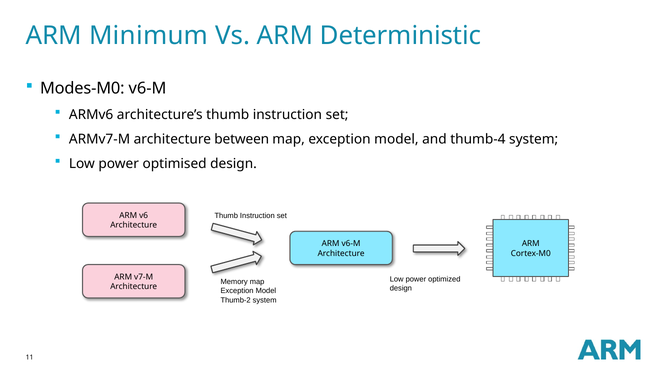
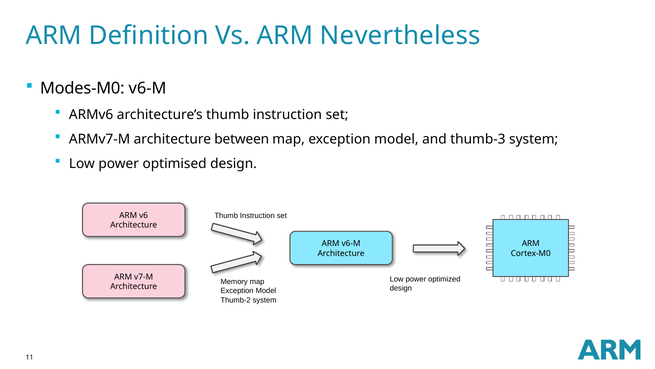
Minimum: Minimum -> Definition (149, 35)
Deterministic: Deterministic -> Nevertheless (400, 35)
thumb-4: thumb-4 -> thumb-3 (478, 139)
